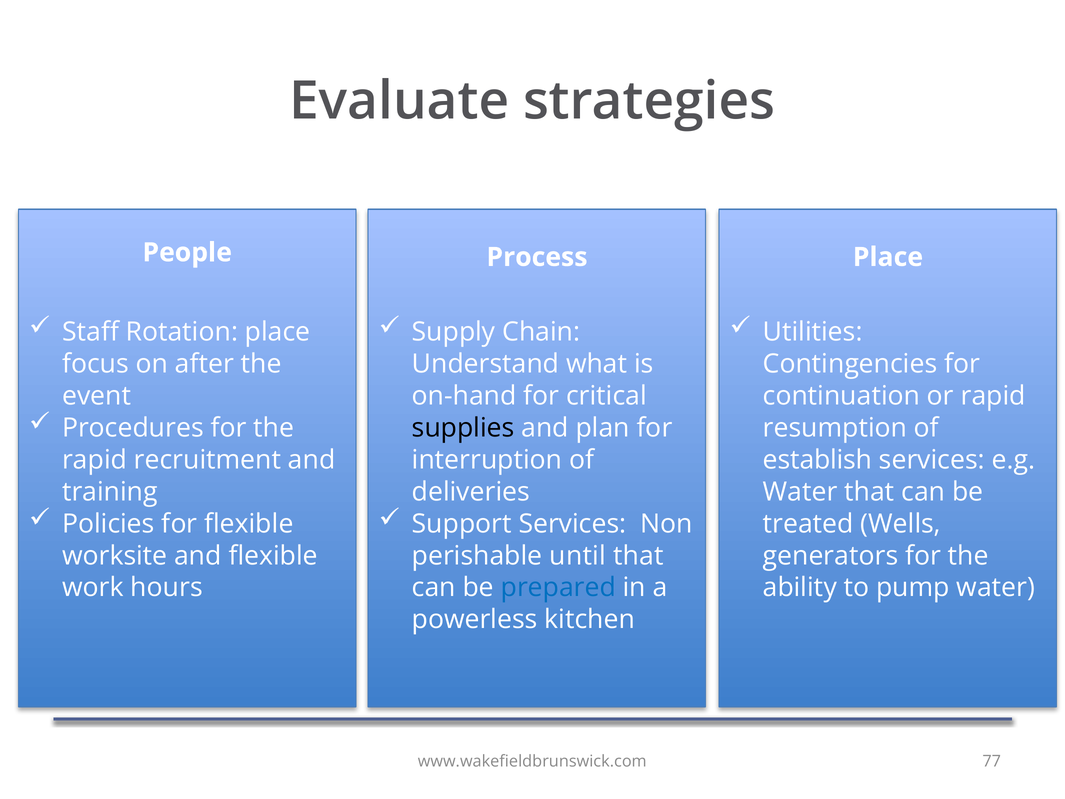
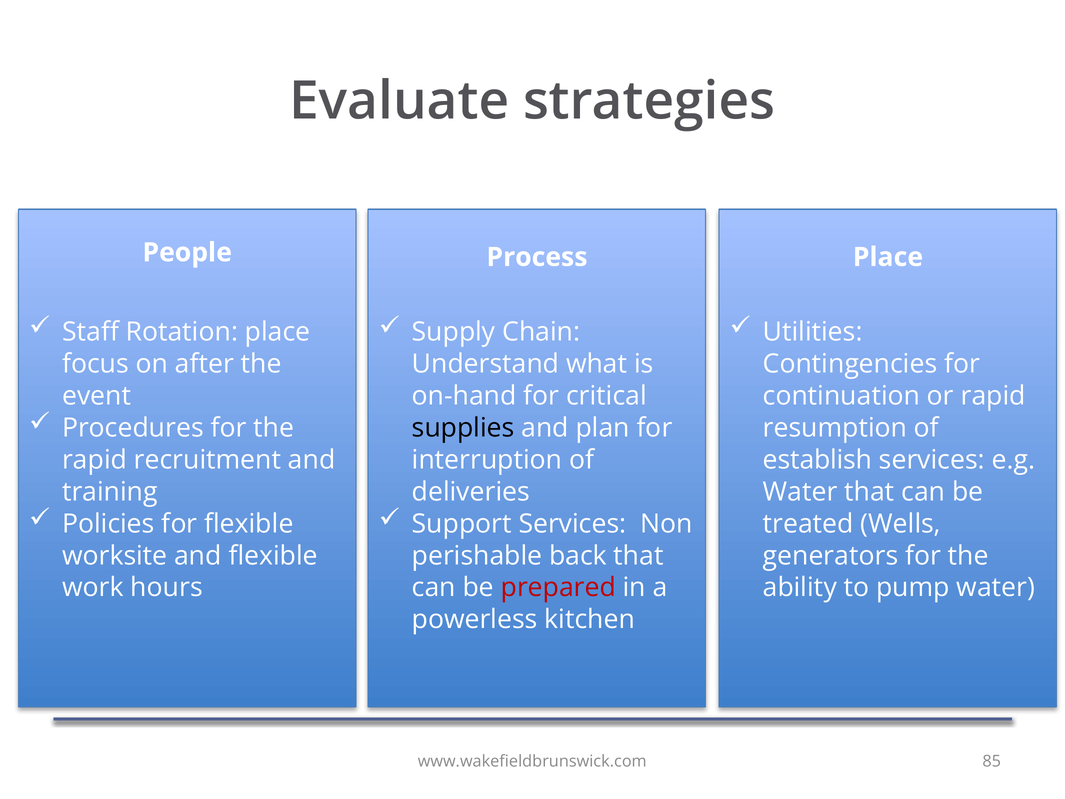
until: until -> back (578, 556)
prepared colour: blue -> red (558, 587)
77: 77 -> 85 (992, 761)
